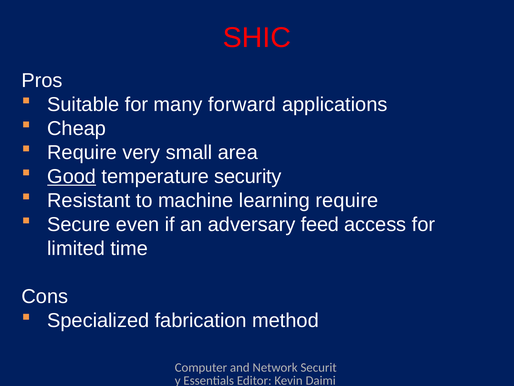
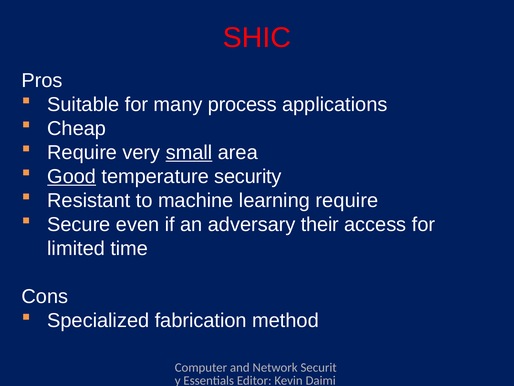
forward: forward -> process (242, 104)
small underline: none -> present (189, 152)
feed: feed -> their (320, 224)
